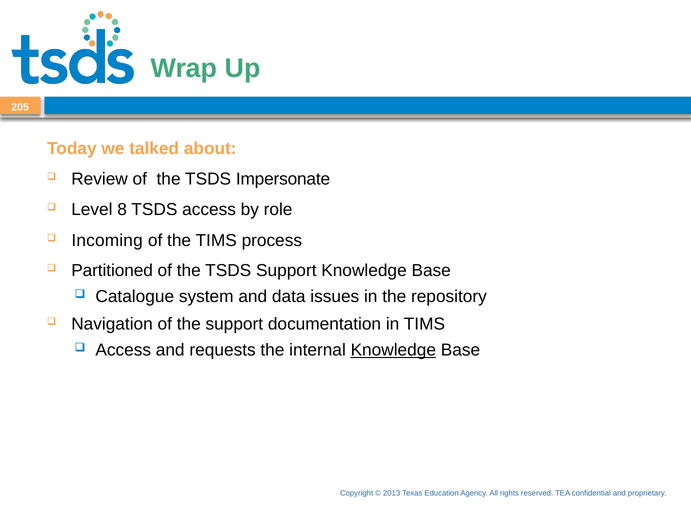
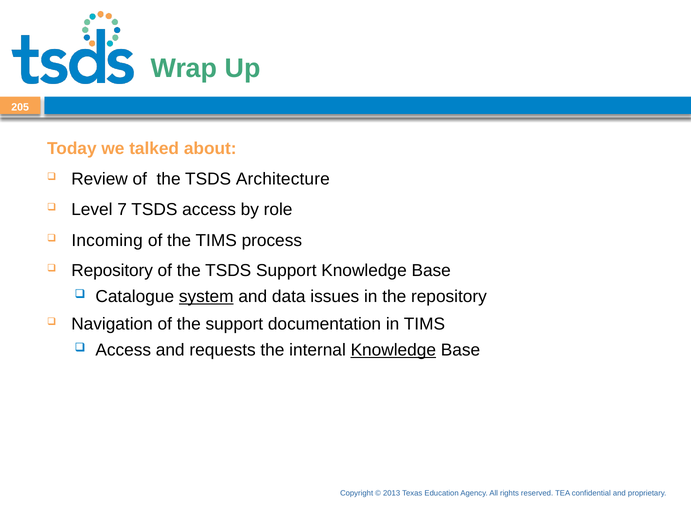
Impersonate: Impersonate -> Architecture (283, 179)
8: 8 -> 7 (122, 210)
Partitioned: Partitioned -> Repository (112, 271)
system underline: none -> present (206, 297)
